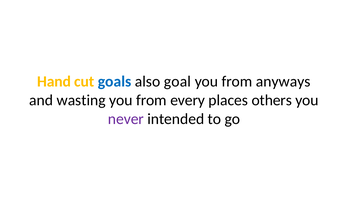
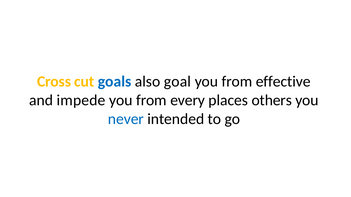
Hand: Hand -> Cross (54, 82)
anyways: anyways -> effective (283, 82)
wasting: wasting -> impede (81, 100)
never colour: purple -> blue (126, 119)
